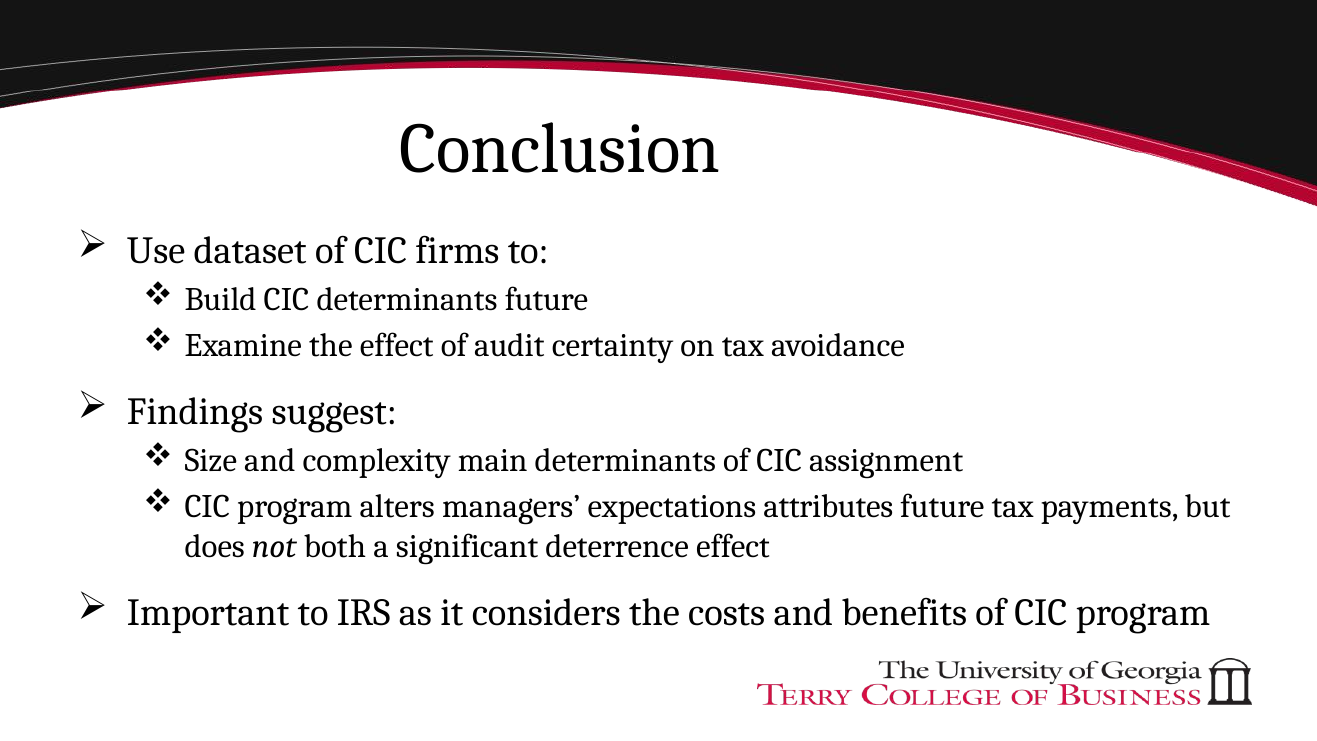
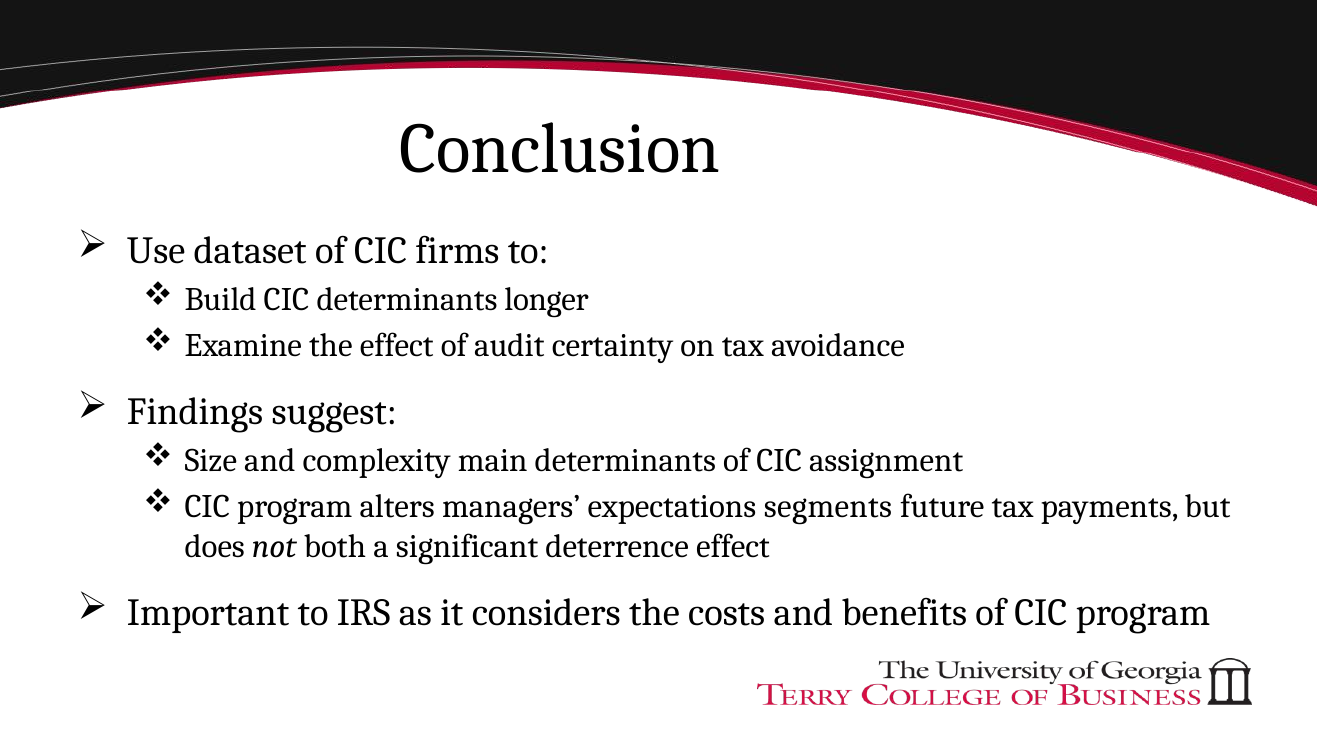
determinants future: future -> longer (547, 300)
attributes: attributes -> segments (828, 507)
